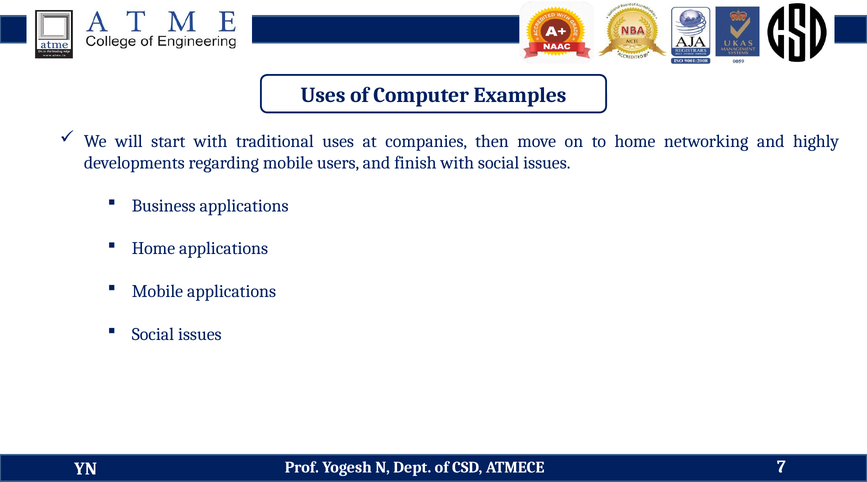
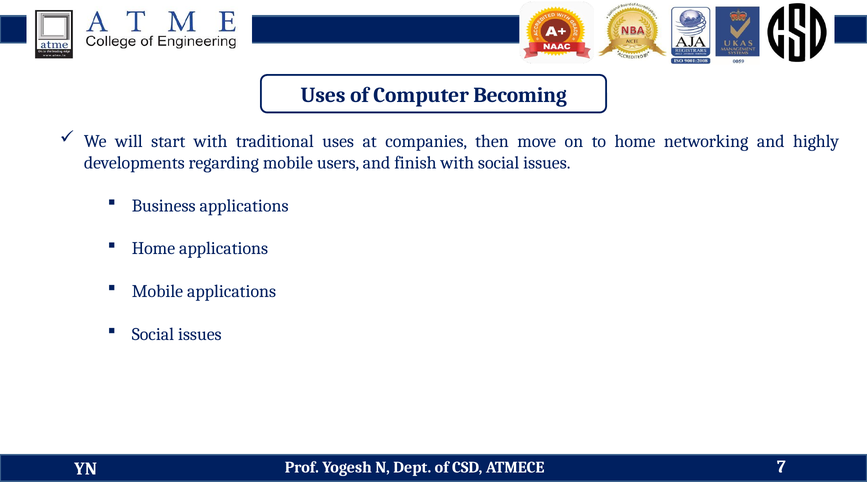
Examples: Examples -> Becoming (520, 95)
